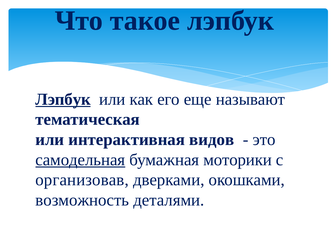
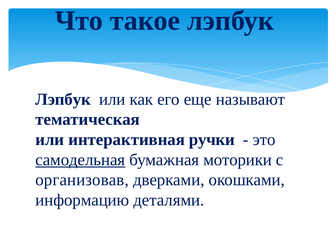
Лэпбук underline: present -> none (63, 99)
видов: видов -> ручки (212, 140)
возможность: возможность -> информацию (82, 200)
